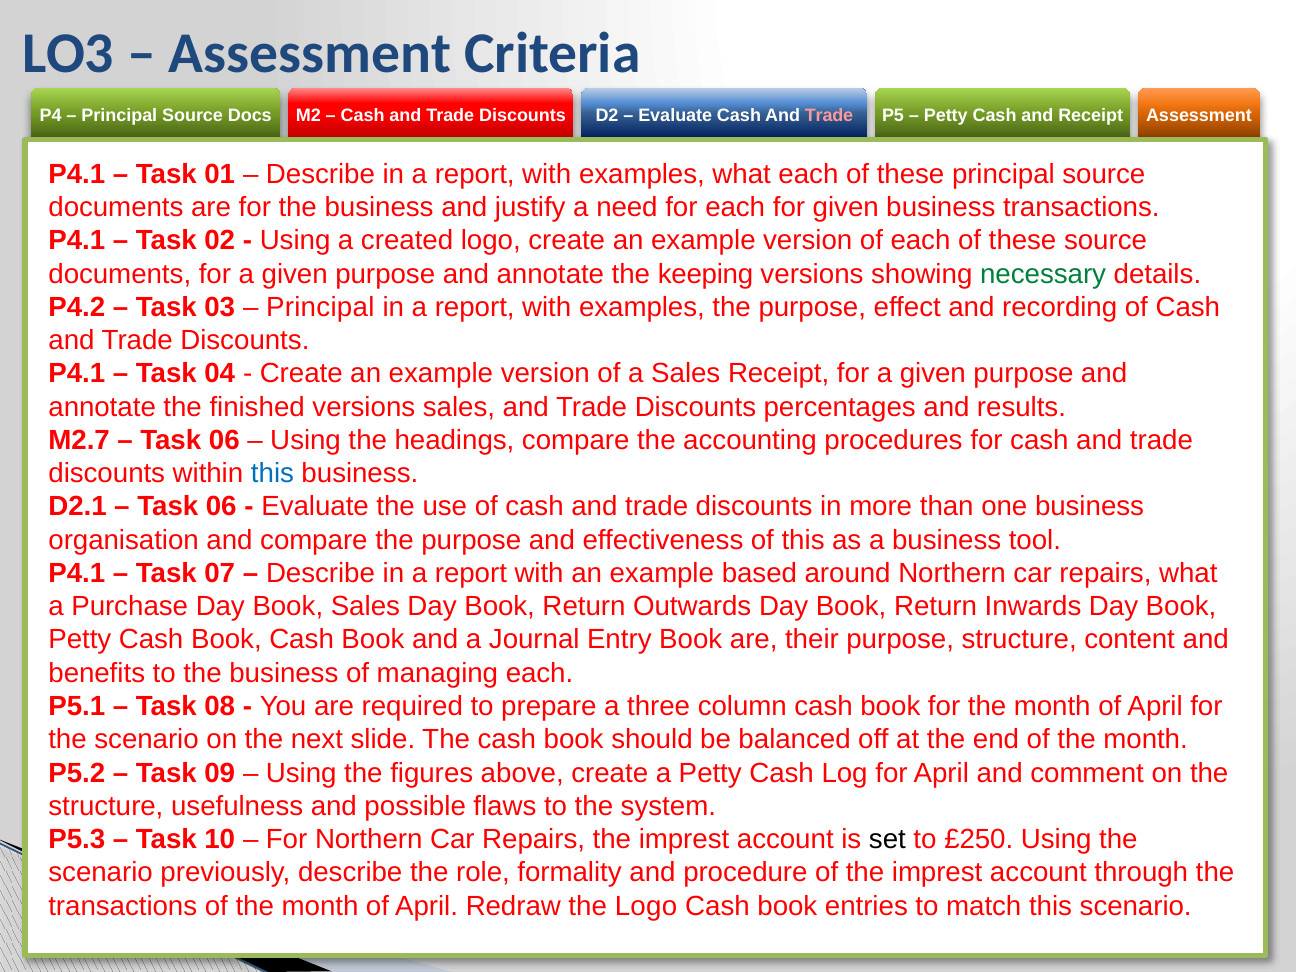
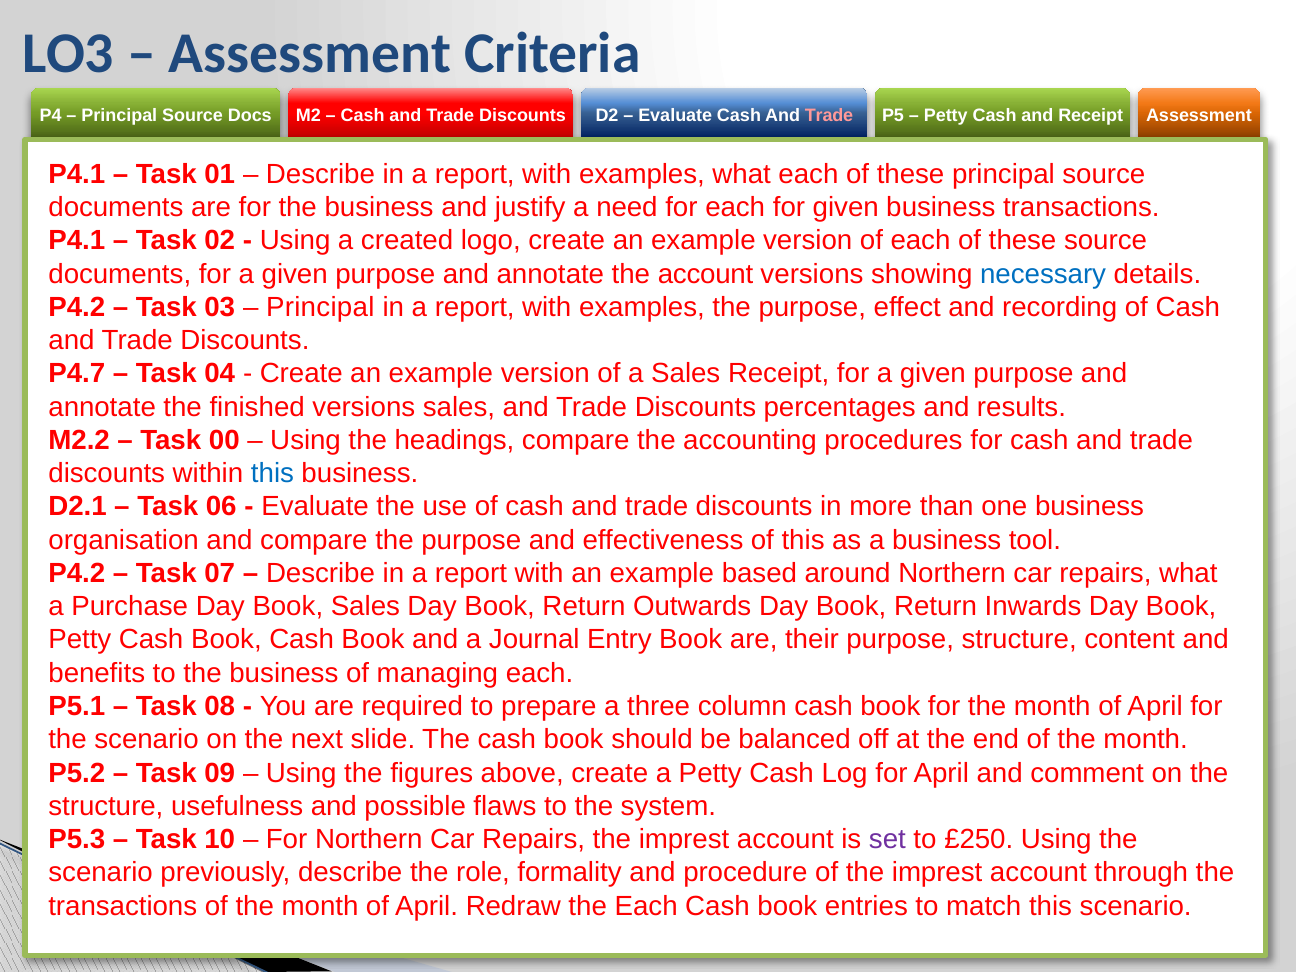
the keeping: keeping -> account (706, 274)
necessary colour: green -> blue (1043, 274)
P4.1: P4.1 -> P4.7 (77, 374)
M2.7: M2.7 -> M2.2 (79, 440)
06: 06 -> 00 (224, 440)
P4.1: P4.1 -> P4.2 (77, 573)
set colour: black -> purple (887, 839)
the Logo: Logo -> Each (646, 906)
